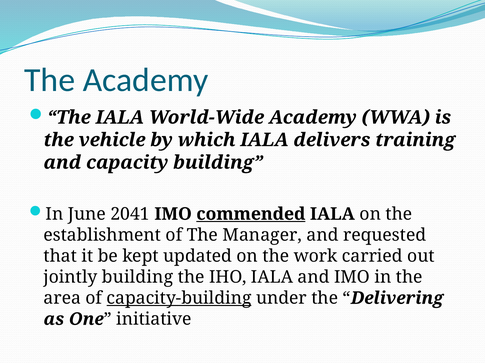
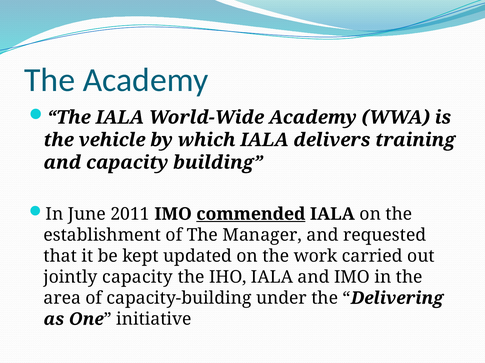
2041: 2041 -> 2011 (130, 214)
jointly building: building -> capacity (138, 278)
capacity-building underline: present -> none (179, 299)
